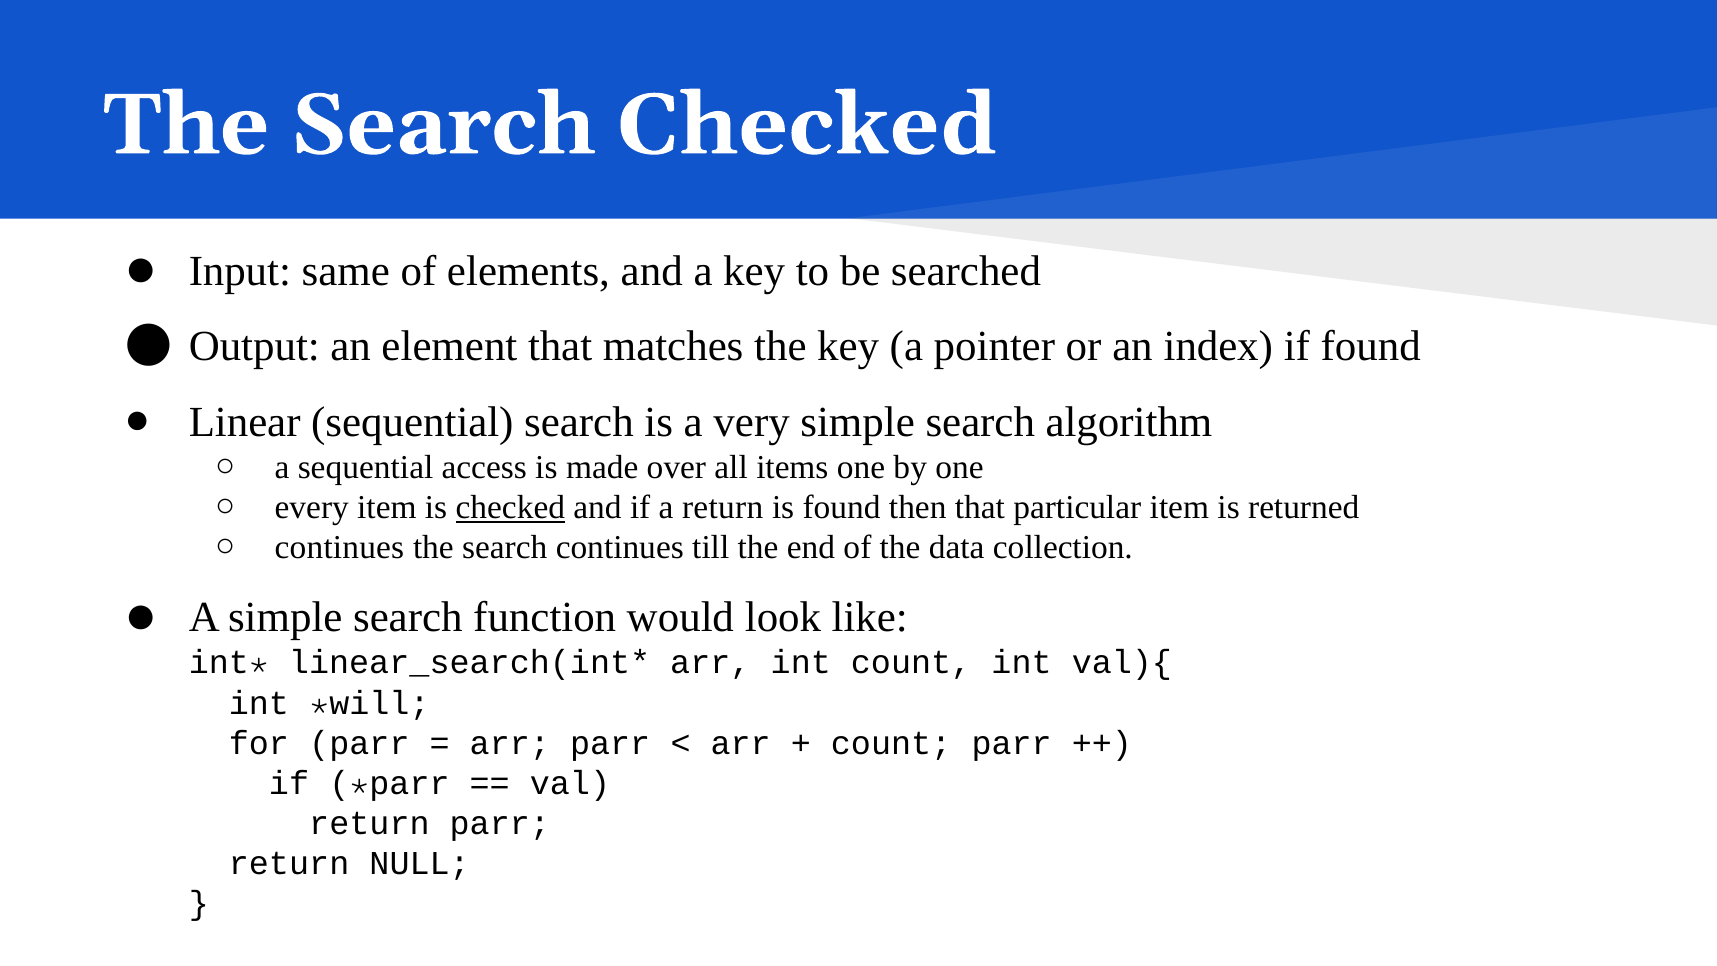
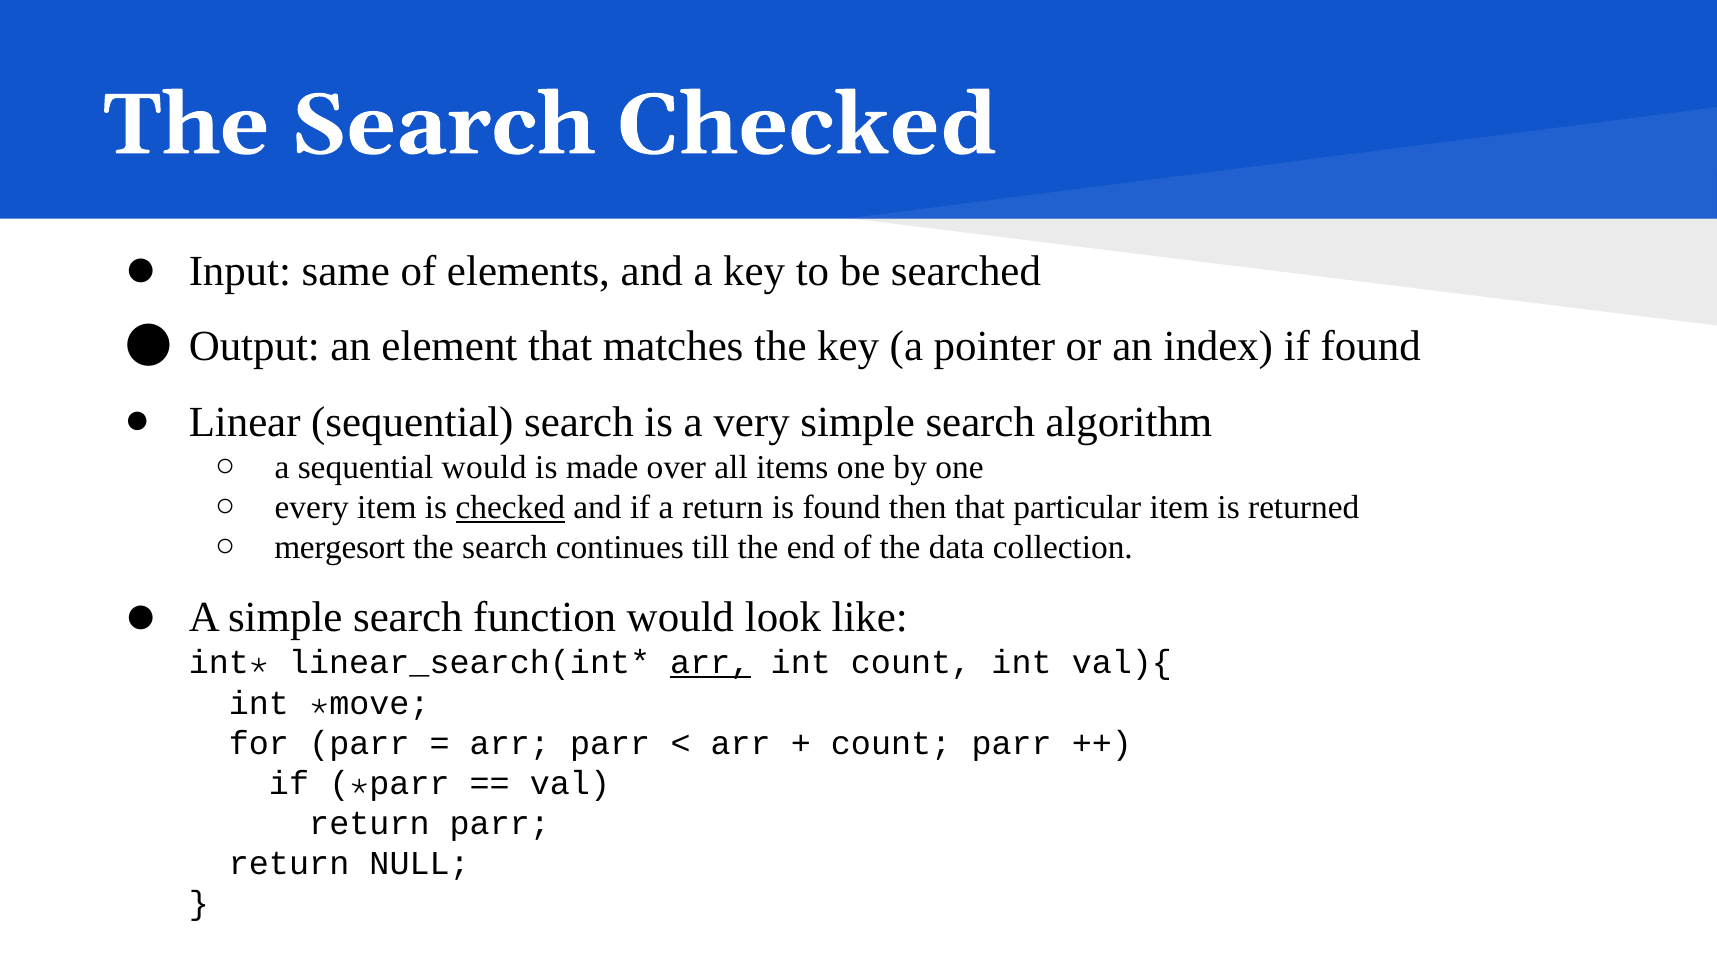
sequential access: access -> would (484, 467)
continues: continues -> mergesort (340, 547)
arr underline: none -> present (710, 663)
will: will -> move (379, 703)
